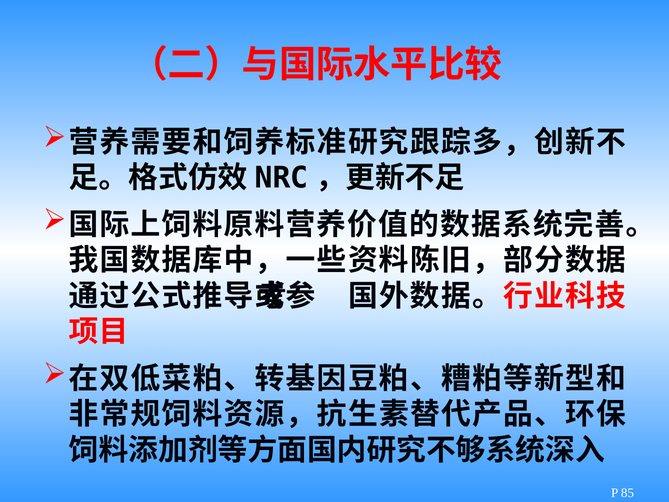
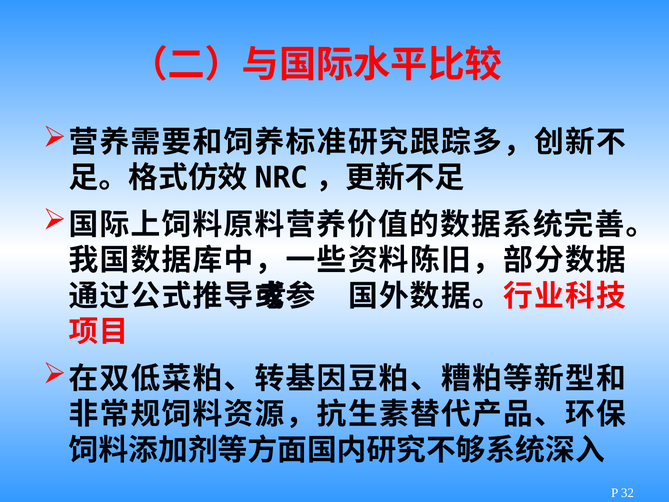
85: 85 -> 32 (627, 493)
